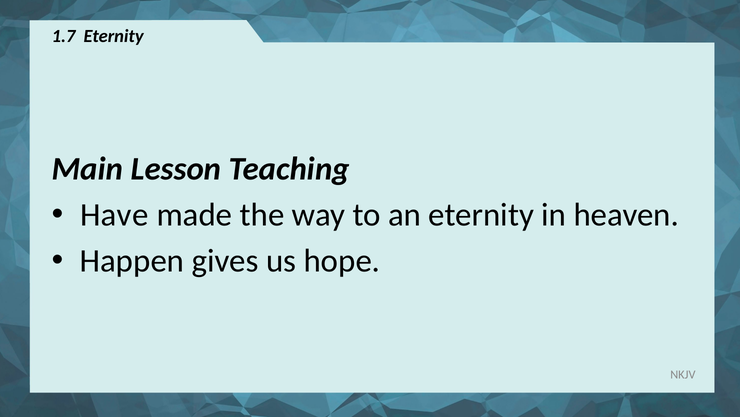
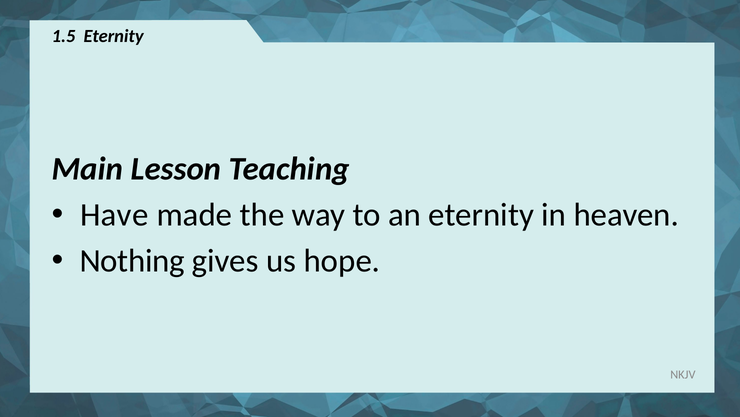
1.7: 1.7 -> 1.5 (64, 36)
Happen: Happen -> Nothing (132, 261)
